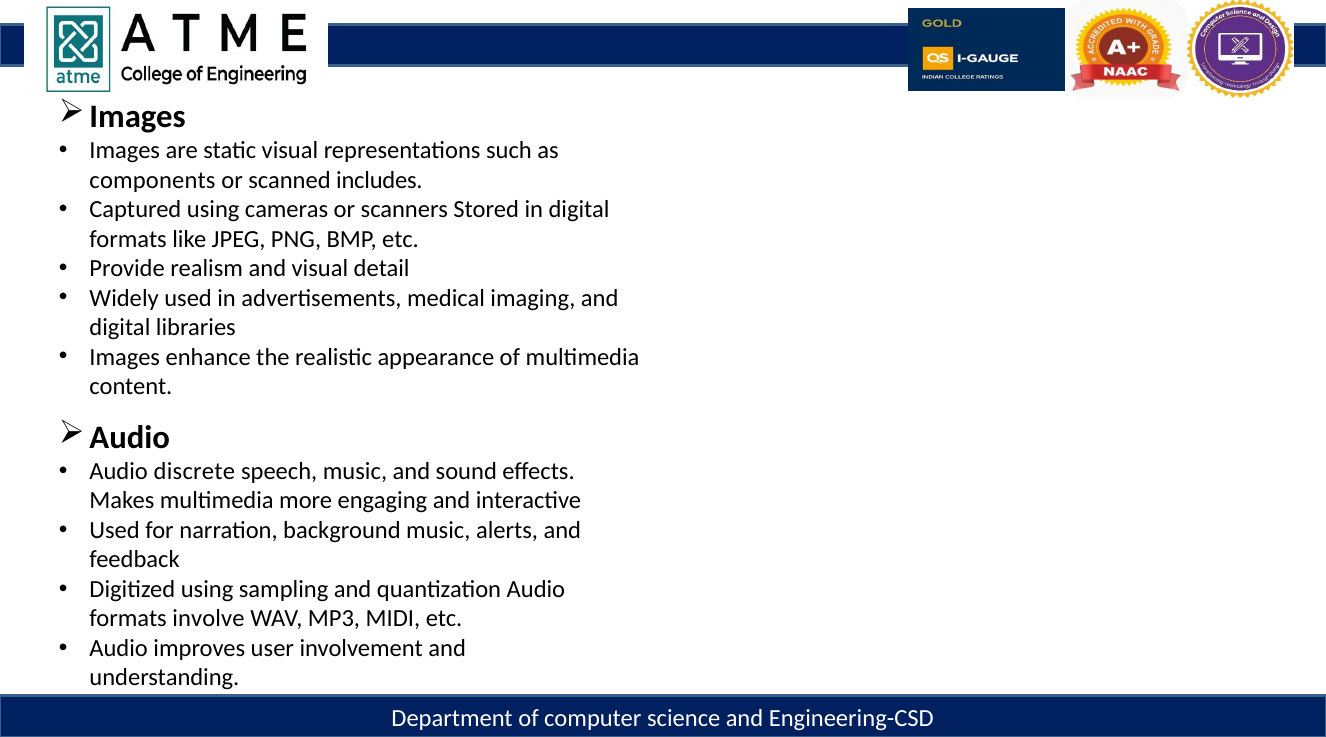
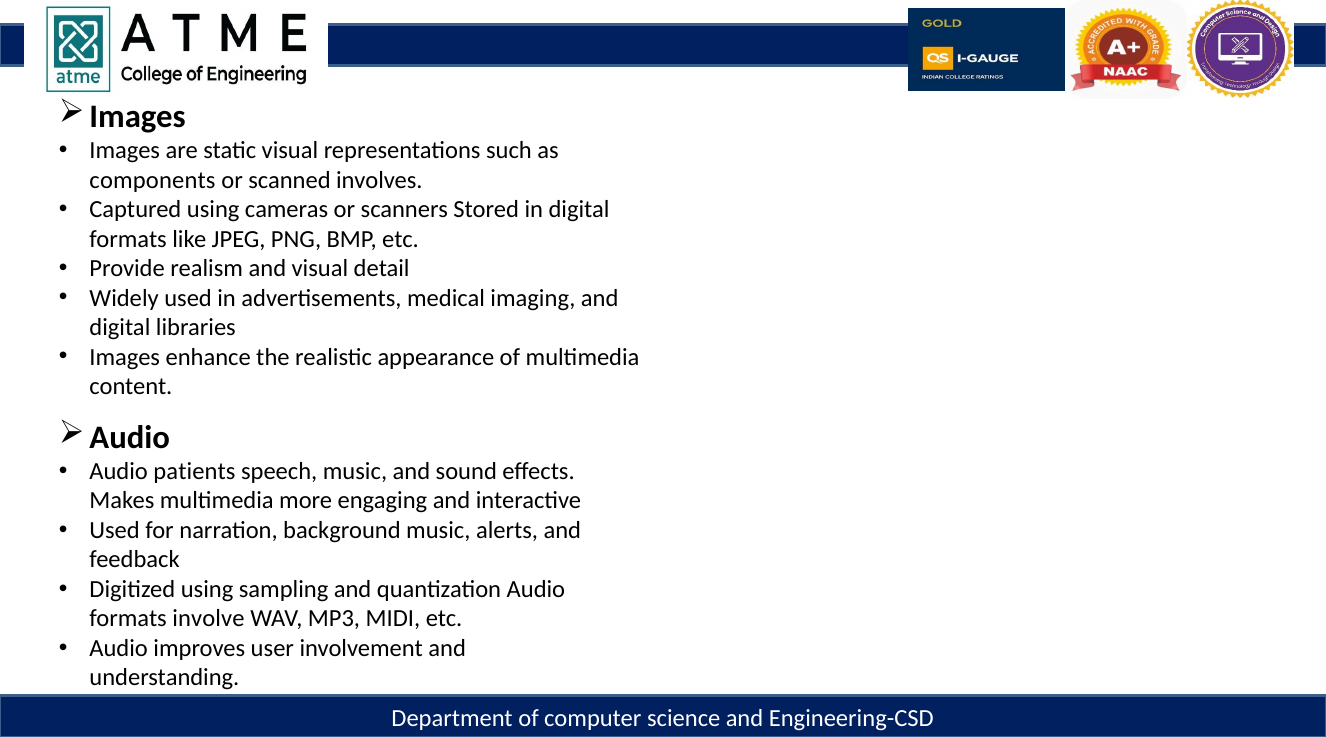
includes: includes -> involves (379, 180)
discrete: discrete -> patients (194, 471)
